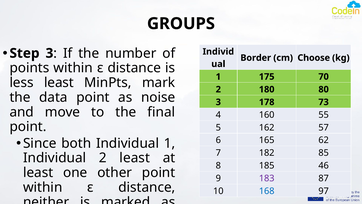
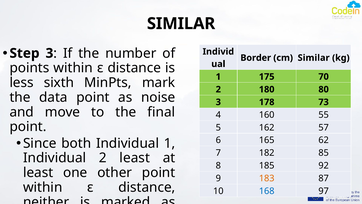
GROUPS: GROUPS -> SIMILAR (181, 24)
cm Choose: Choose -> Similar (314, 58)
less least: least -> sixth (59, 82)
46: 46 -> 92 (324, 165)
183 colour: purple -> orange (267, 178)
